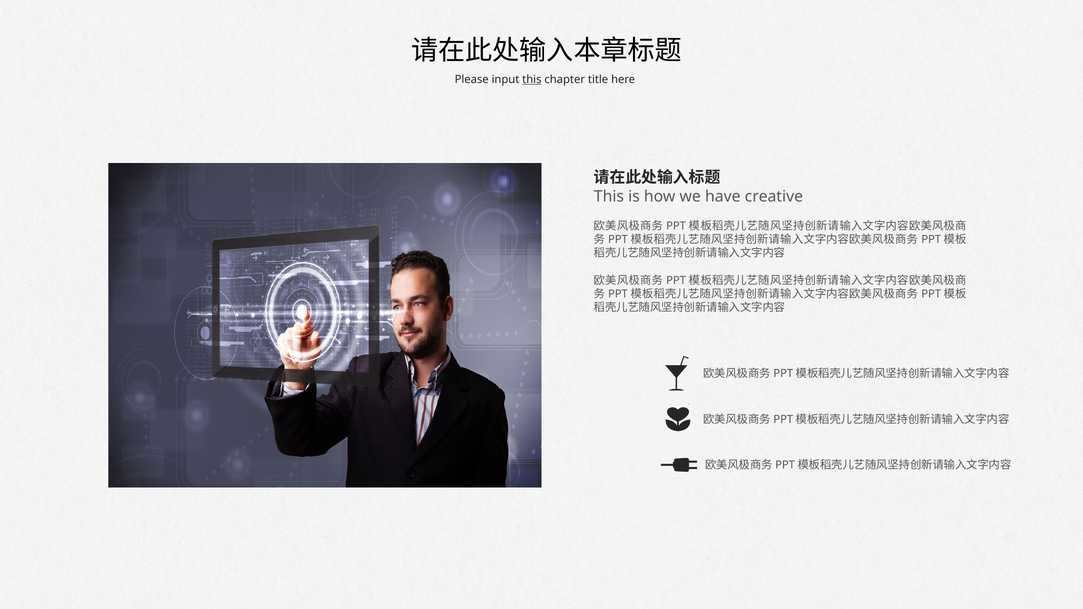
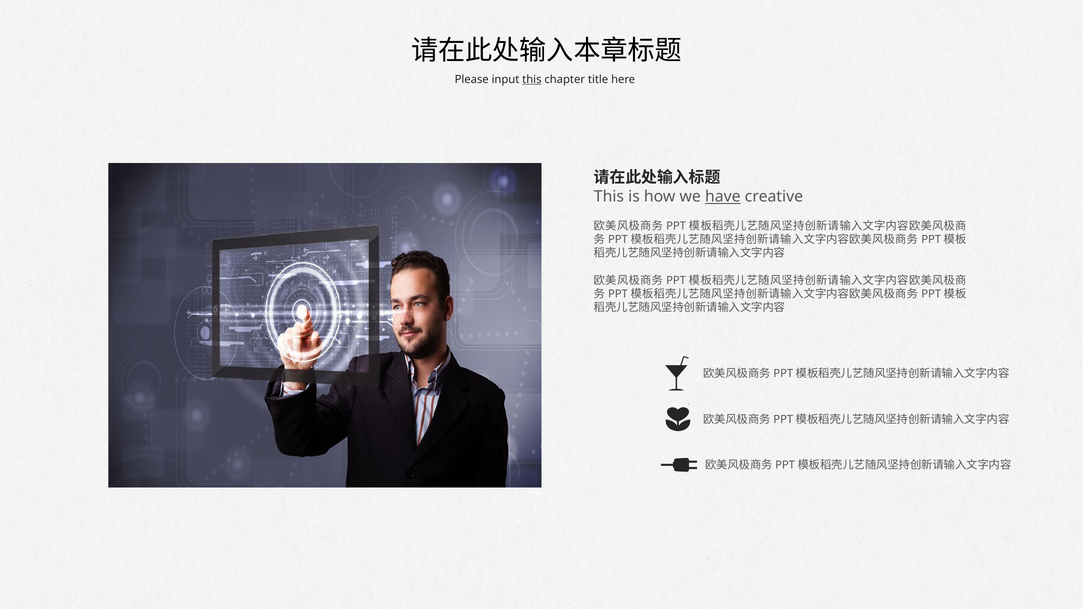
have underline: none -> present (723, 197)
